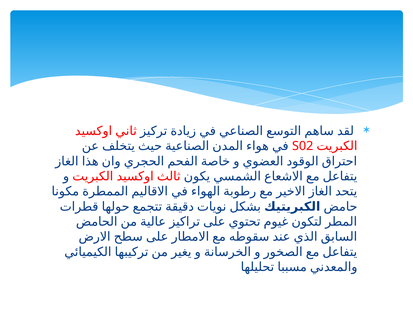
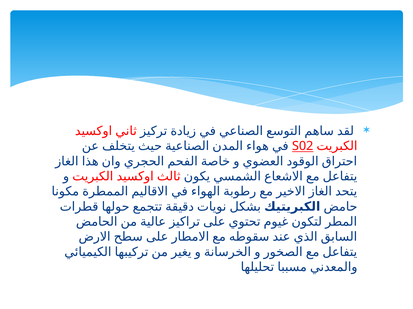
S02 underline: none -> present (303, 146)
